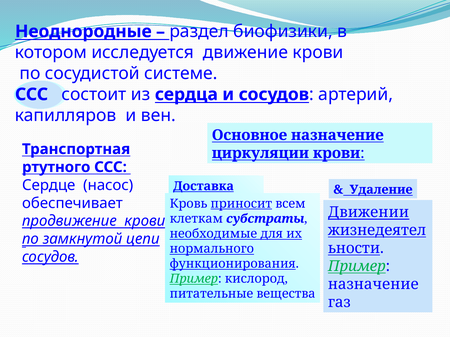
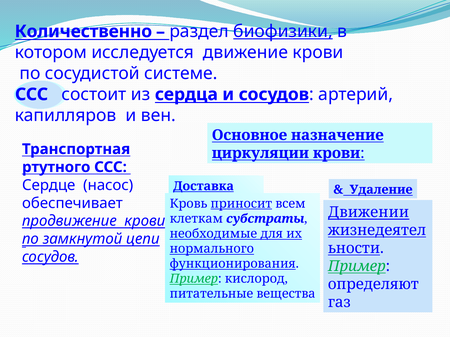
Неоднородные: Неоднородные -> Количественно (83, 31)
биофизики underline: none -> present (283, 31)
назначение: назначение -> определяют (373, 285)
